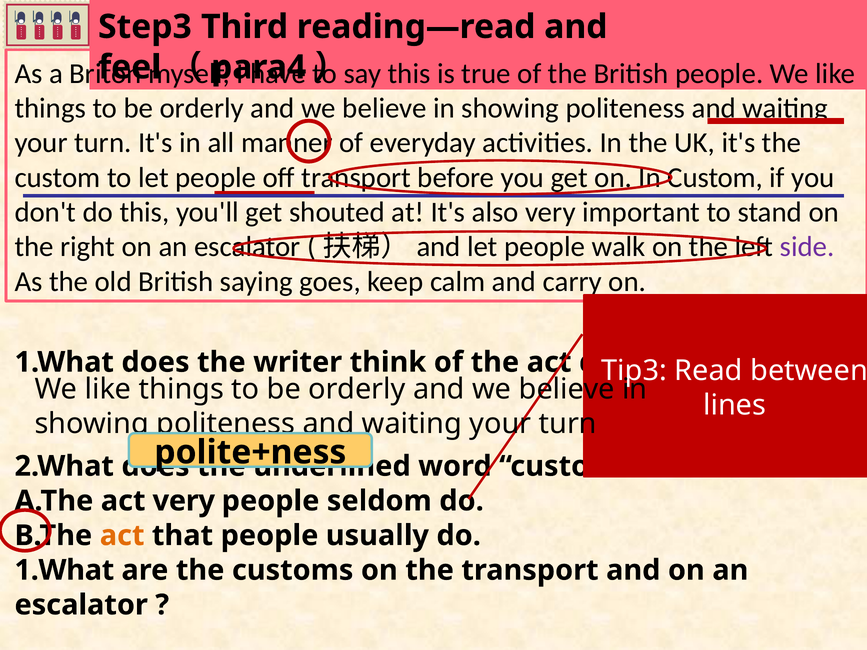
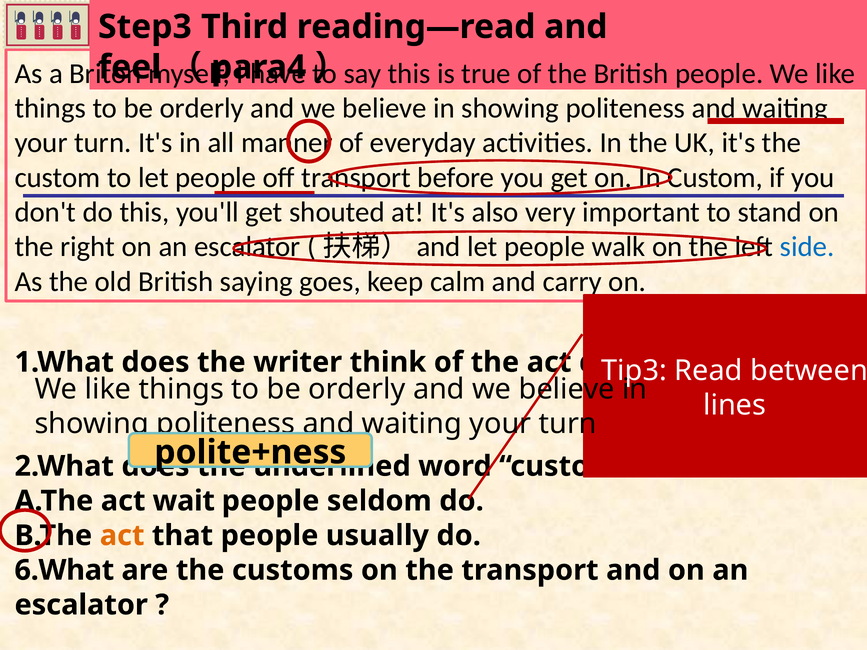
side colour: purple -> blue (807, 247)
act very: very -> wait (184, 501)
1.What: 1.What -> 6.What (64, 570)
